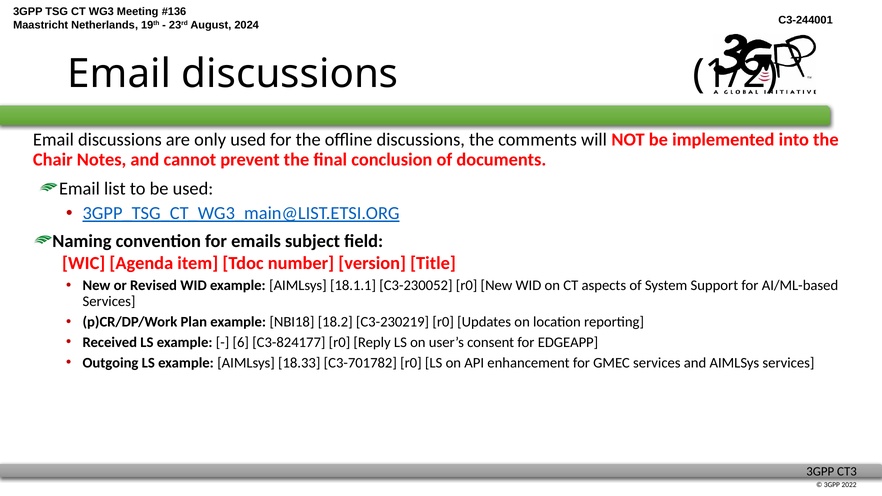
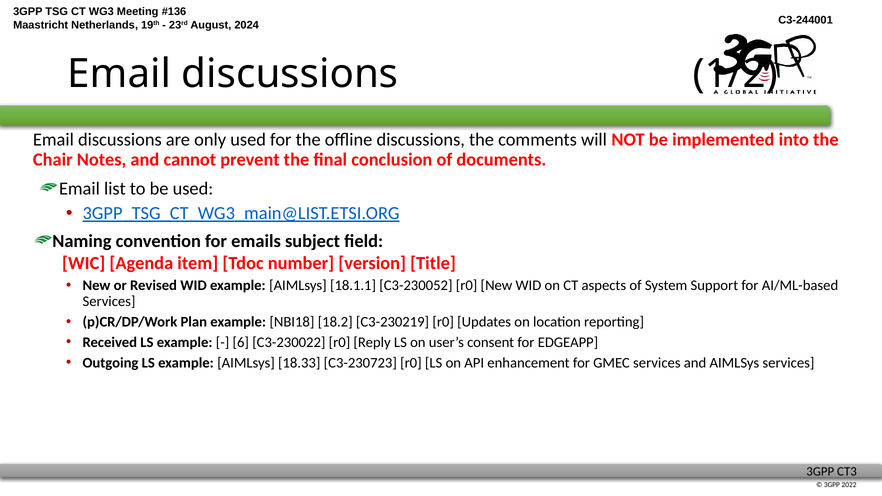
C3-824177: C3-824177 -> C3-230022 (289, 342)
C3-701782: C3-701782 -> C3-230723 (360, 363)
